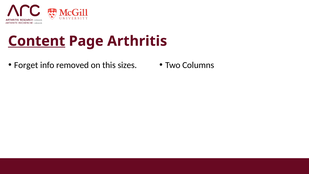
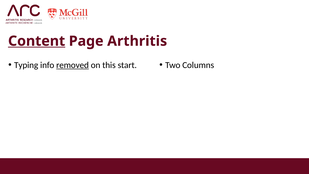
Forget: Forget -> Typing (26, 65)
removed underline: none -> present (73, 65)
sizes: sizes -> start (127, 65)
